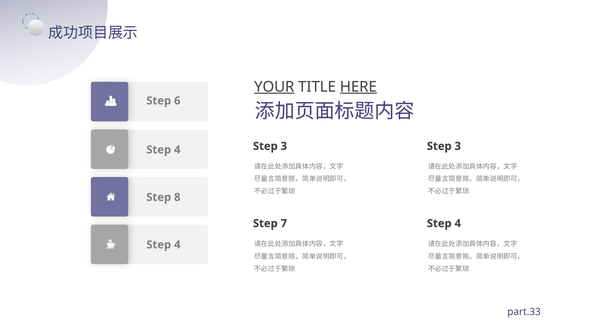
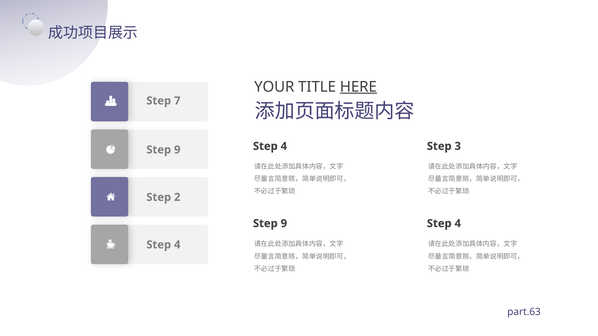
YOUR underline: present -> none (274, 87)
6: 6 -> 7 (177, 101)
3: 3 -> 4 (284, 146)
4: 4 -> 9 (177, 150)
8: 8 -> 2 (177, 197)
7: 7 -> 9 (284, 224)
part.33: part.33 -> part.63 (524, 312)
